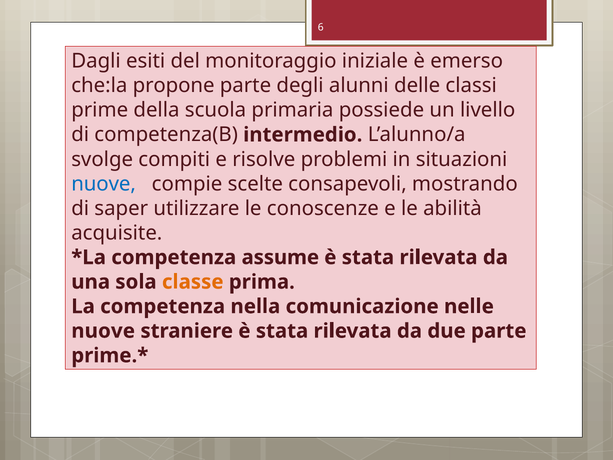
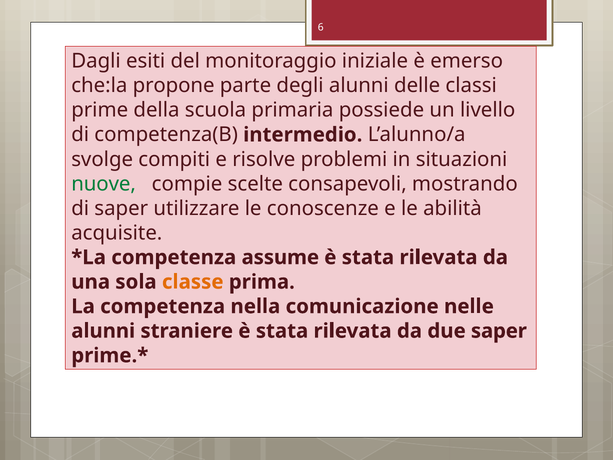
nuove colour: blue -> green (104, 184)
nuove: nuove -> alunni (103, 331)
due parte: parte -> saper (499, 331)
